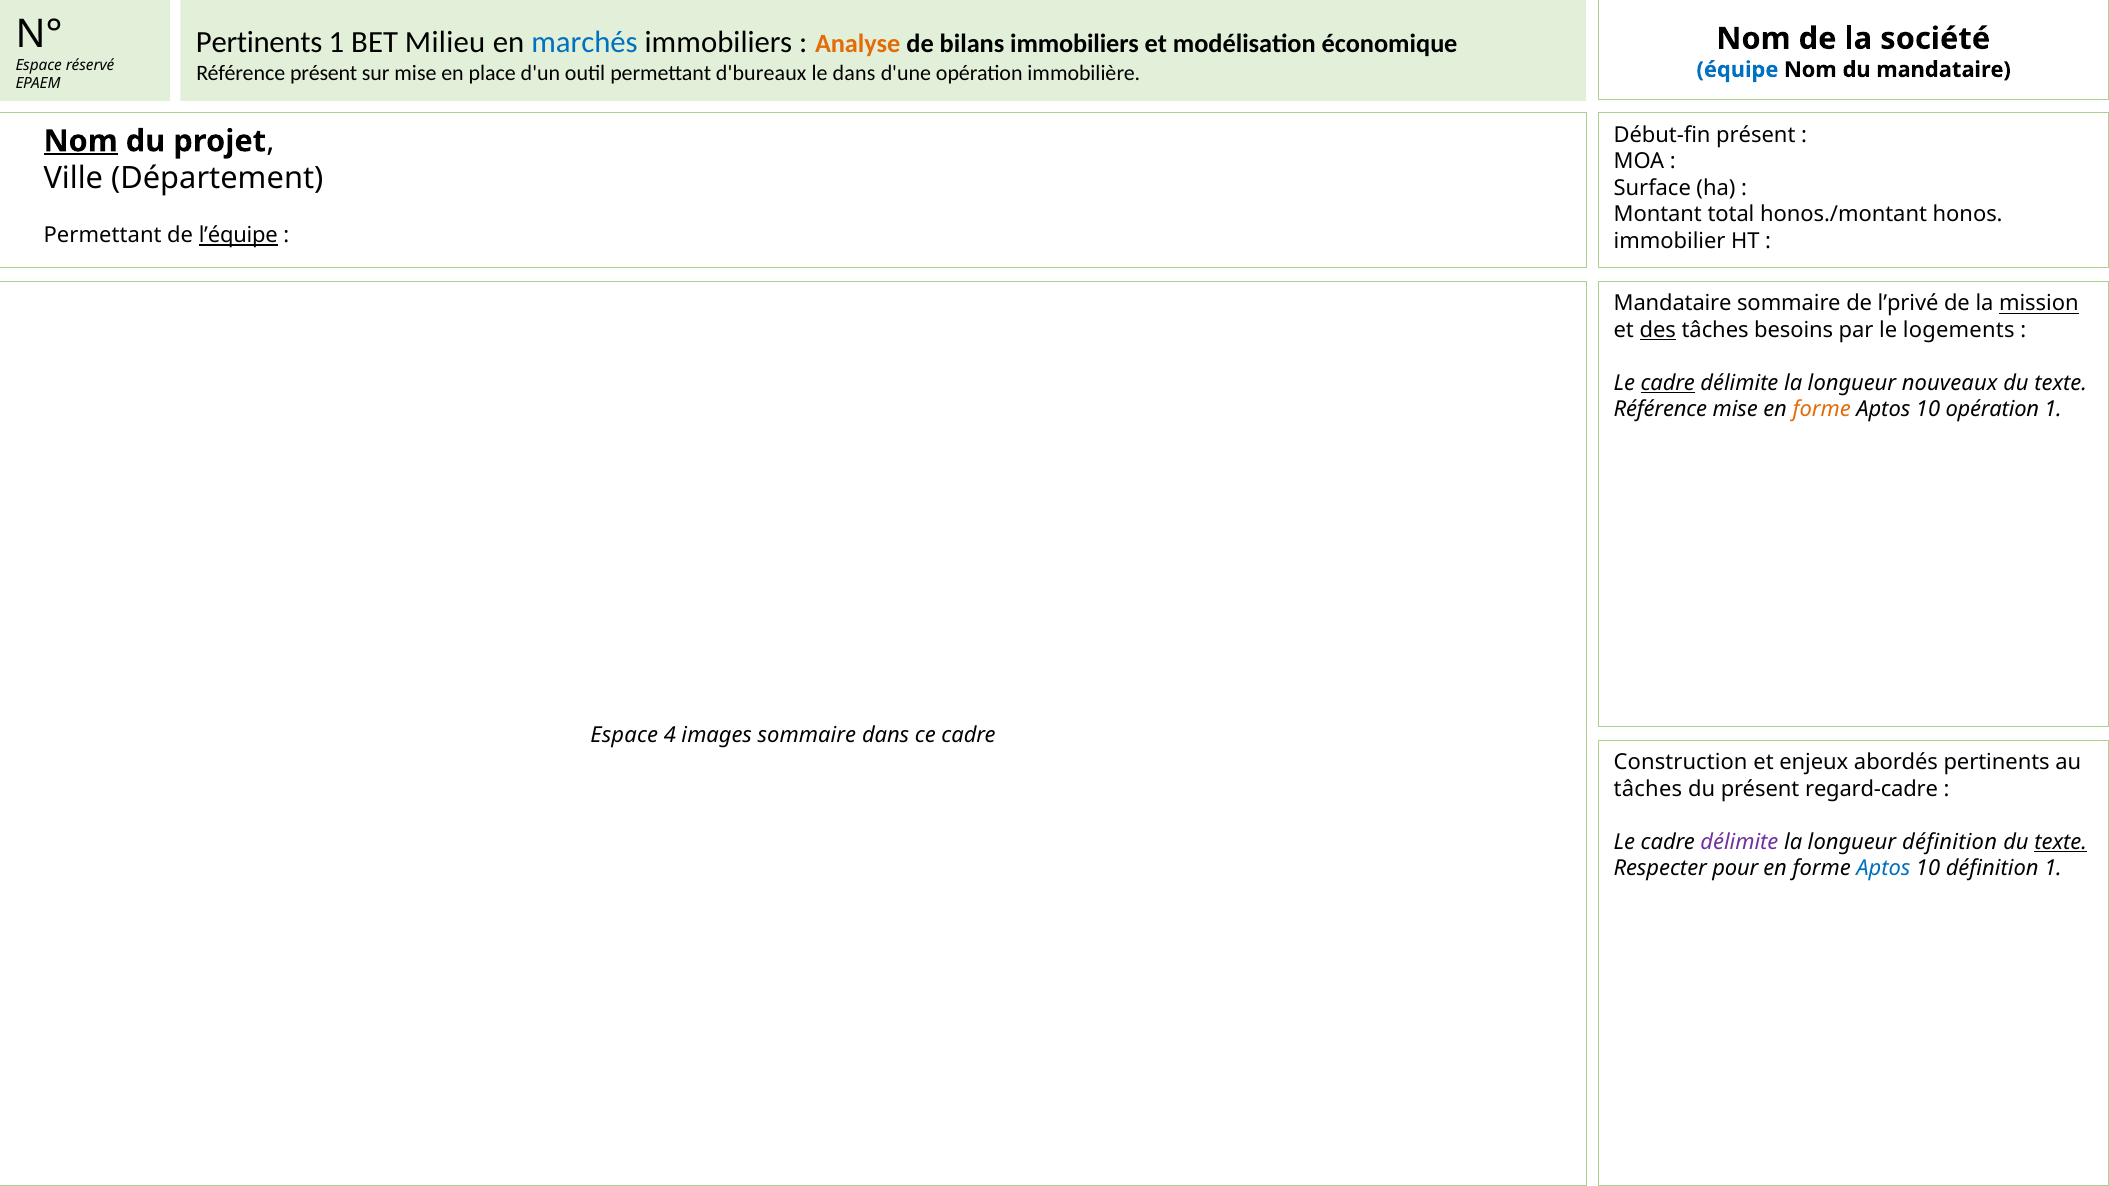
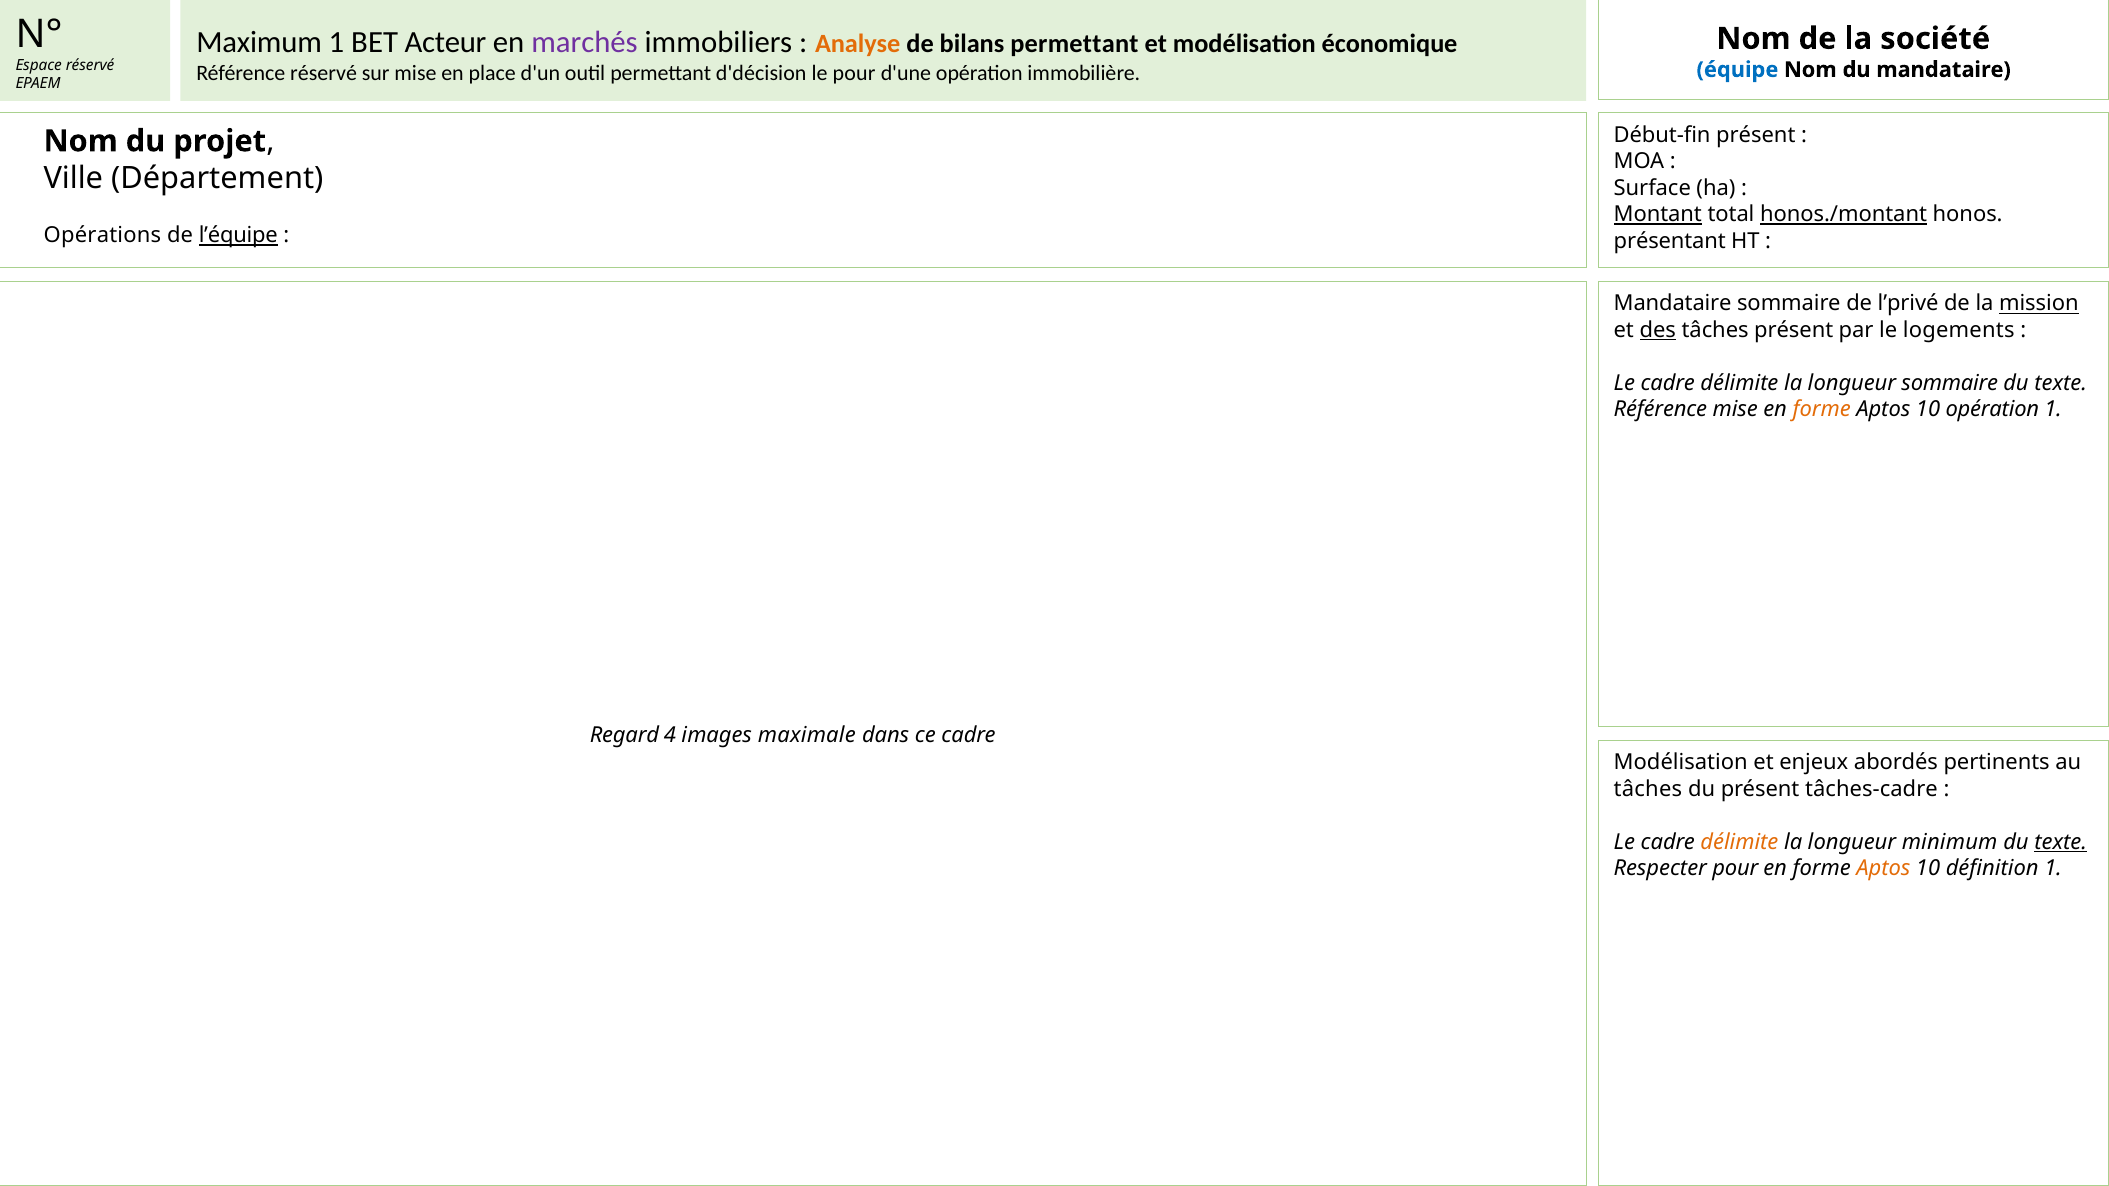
Pertinents: Pertinents -> Maximum (259, 43)
Milieu: Milieu -> Acteur (445, 43)
marchés colour: blue -> purple (585, 43)
bilans immobiliers: immobiliers -> permettant (1074, 44)
Référence présent: présent -> réservé (324, 74)
d'bureaux: d'bureaux -> d'décision (761, 74)
le dans: dans -> pour (854, 74)
Nom underline: present -> none (81, 141)
Montant underline: none -> present (1658, 215)
honos./montant underline: none -> present (1844, 215)
Permettant: Permettant -> Opérations (102, 236)
immobilier: immobilier -> présentant (1670, 241)
tâches besoins: besoins -> présent (1794, 330)
cadre underline: present -> none (1668, 383)
longueur nouveaux: nouveaux -> sommaire (1950, 383)
Espace: Espace -> Regard (624, 735)
images sommaire: sommaire -> maximale (807, 735)
Construction: Construction -> Modélisation (1681, 763)
regard-cadre: regard-cadre -> tâches-cadre (1871, 789)
délimite colour: purple -> orange (1739, 842)
longueur définition: définition -> minimum (1950, 842)
Aptos colour: blue -> orange (1883, 868)
